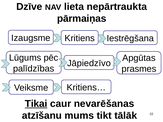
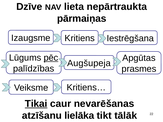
pēc underline: none -> present (51, 58)
Jāpiedzīvo: Jāpiedzīvo -> Augšupeja (89, 63)
mums: mums -> lielāka (79, 116)
